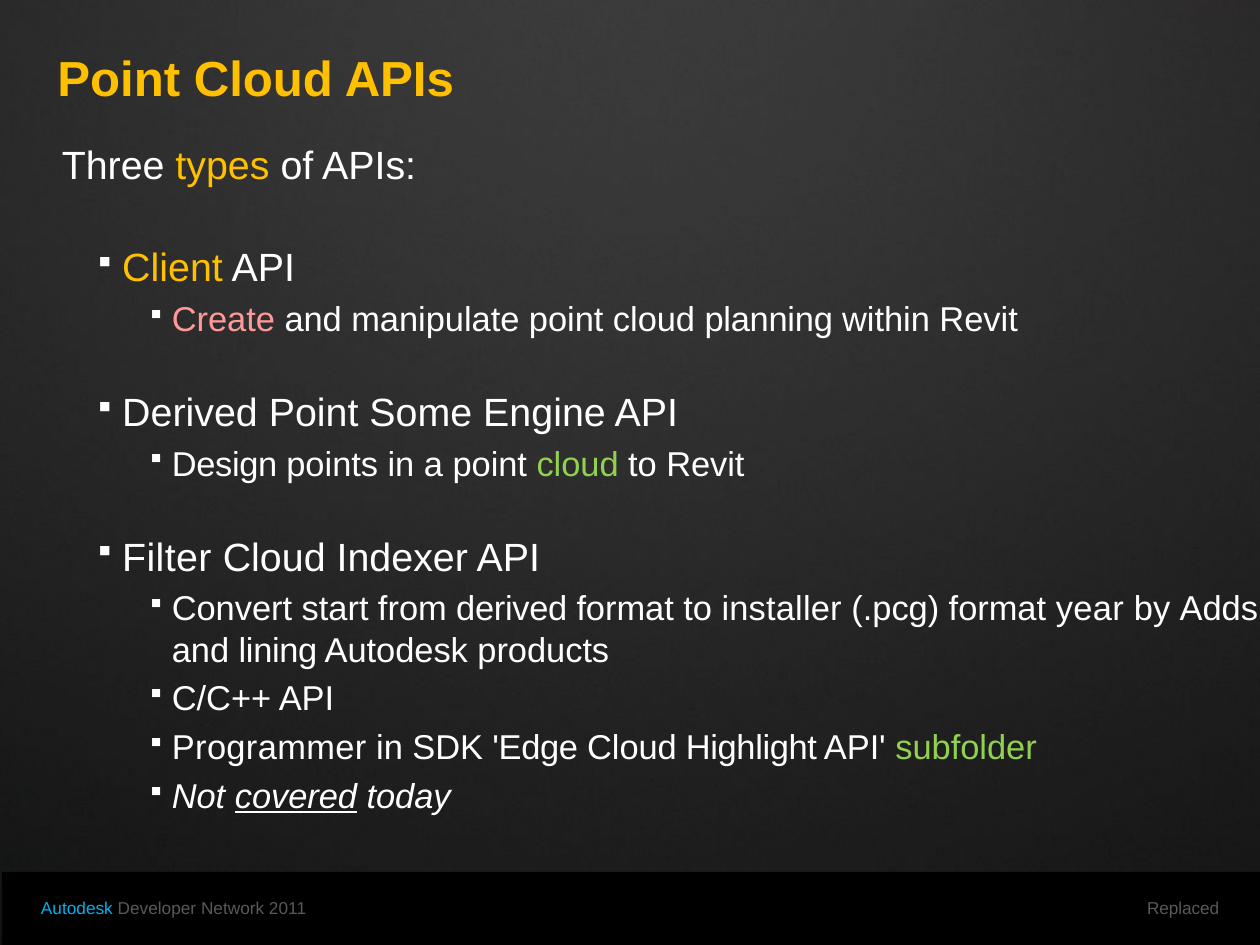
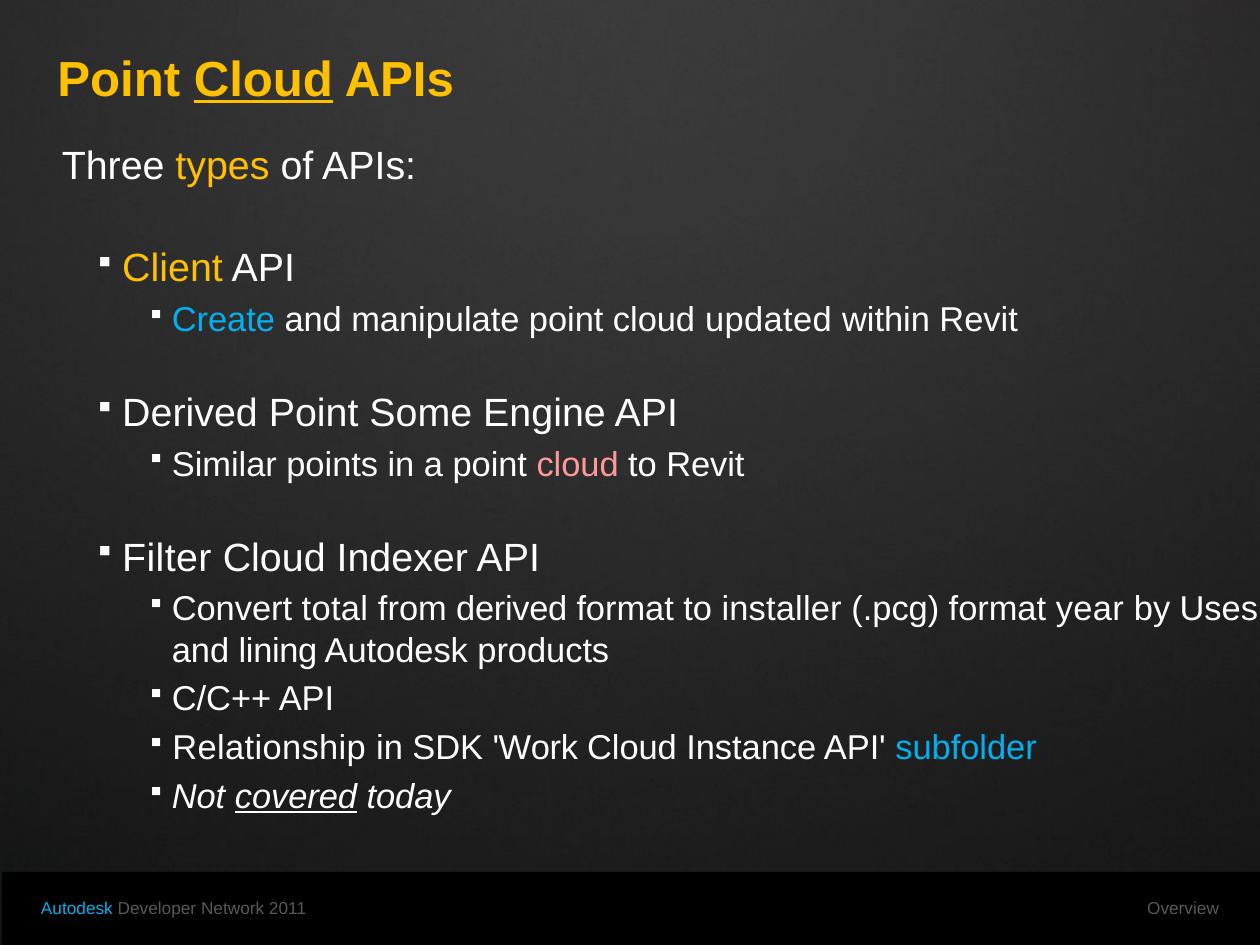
Cloud underline: none -> present (263, 80)
Create colour: pink -> light blue (223, 320)
planning: planning -> updated (768, 320)
Design: Design -> Similar (224, 465)
cloud colour: light green -> pink (578, 465)
start: start -> total (335, 609)
Adds: Adds -> Uses (1219, 609)
Programmer: Programmer -> Relationship (269, 748)
Edge: Edge -> Work (535, 748)
Highlight: Highlight -> Instance (751, 748)
subfolder colour: light green -> light blue (966, 748)
Replaced: Replaced -> Overview (1183, 909)
